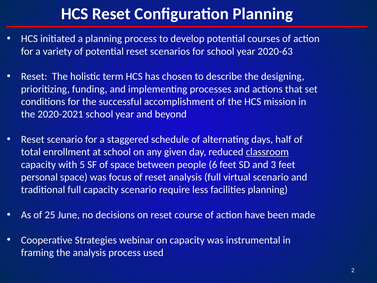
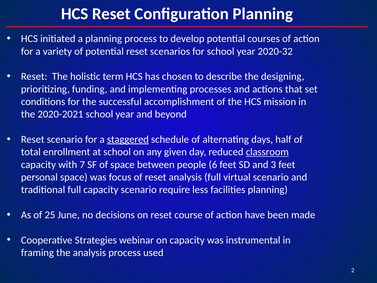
2020-63: 2020-63 -> 2020-32 (275, 51)
staggered underline: none -> present (128, 139)
5: 5 -> 7 (82, 164)
